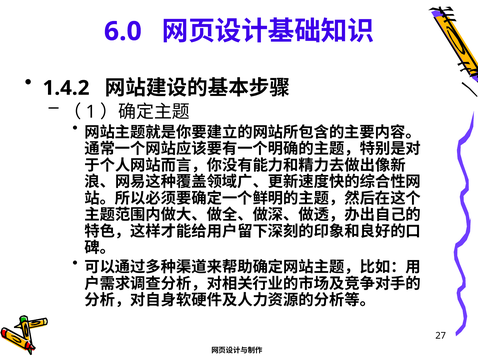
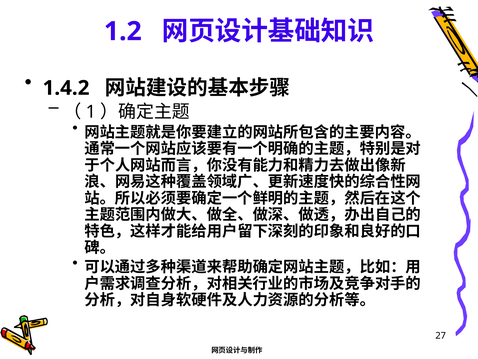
6.0: 6.0 -> 1.2 (123, 31)
